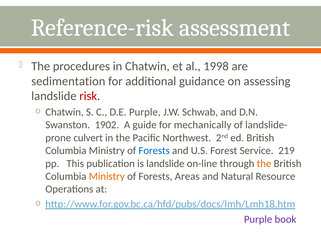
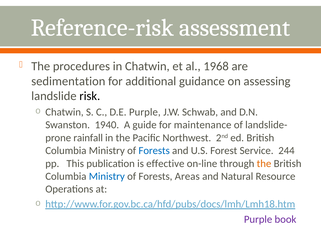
1998: 1998 -> 1968 (216, 66)
risk colour: red -> black (90, 96)
1902: 1902 -> 1940 (107, 125)
mechanically: mechanically -> maintenance (203, 125)
culvert: culvert -> rainfall (88, 138)
219: 219 -> 244 (286, 150)
is landslide: landslide -> effective (165, 163)
Ministry colour: orange -> blue (107, 176)
